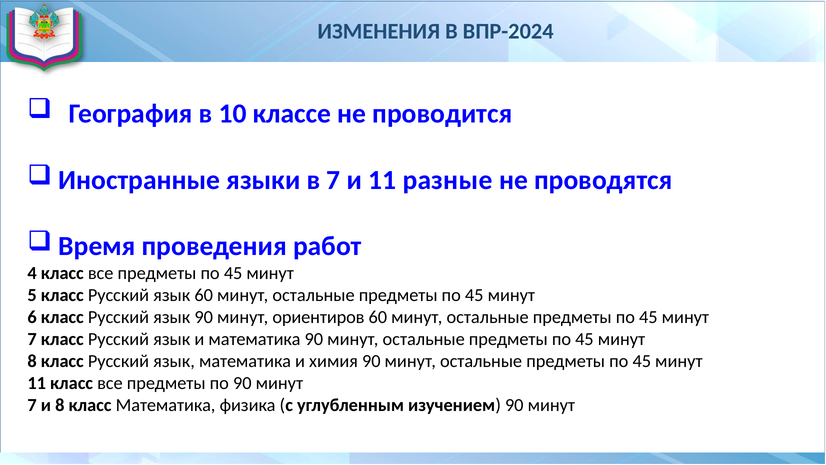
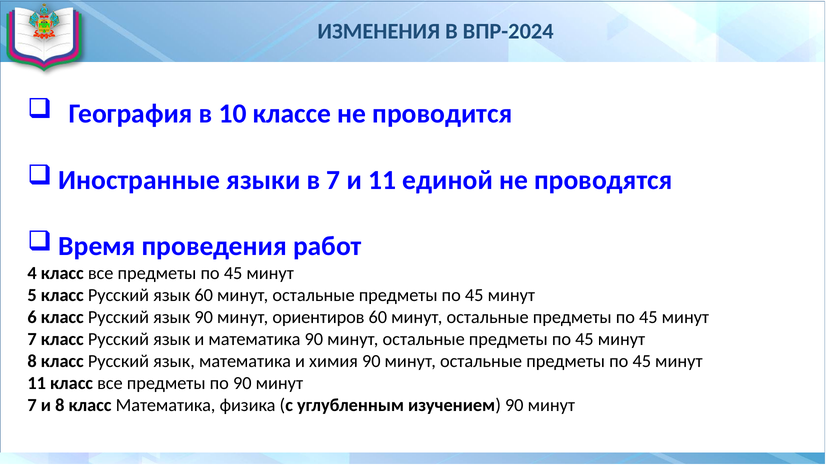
разные: разные -> единой (448, 180)
